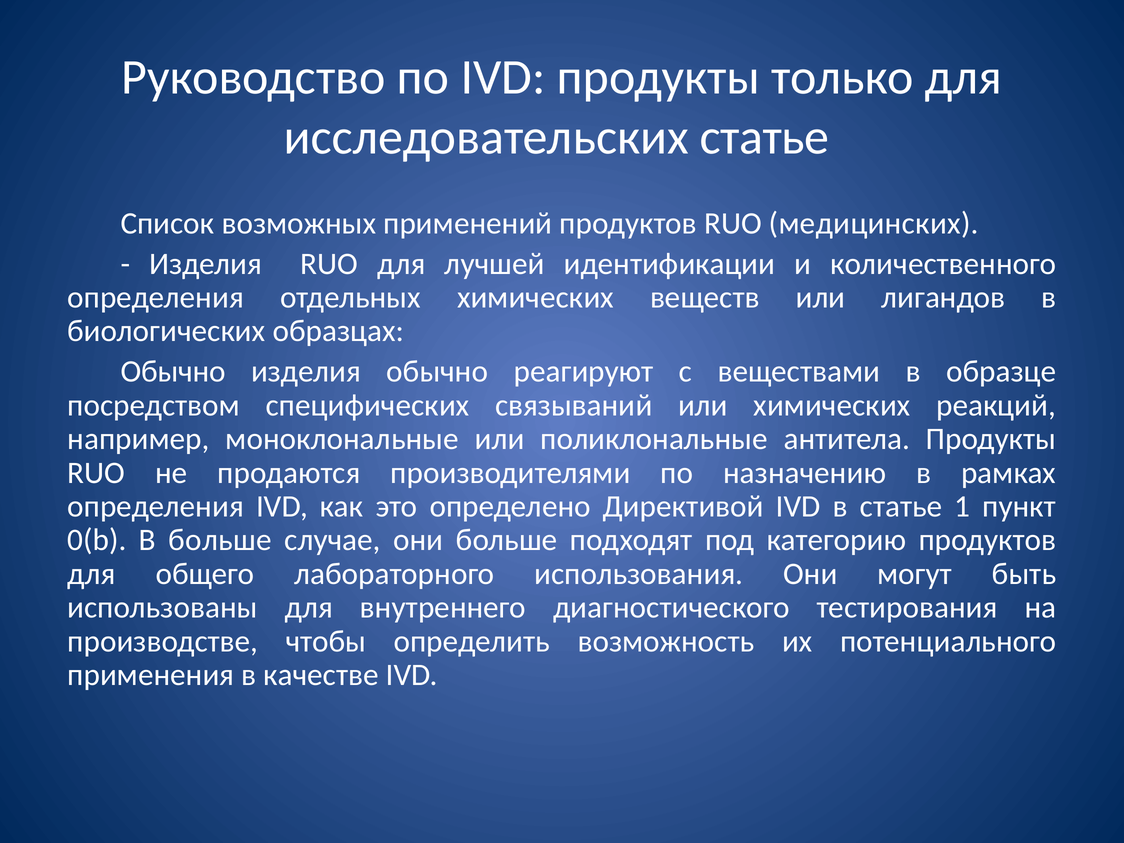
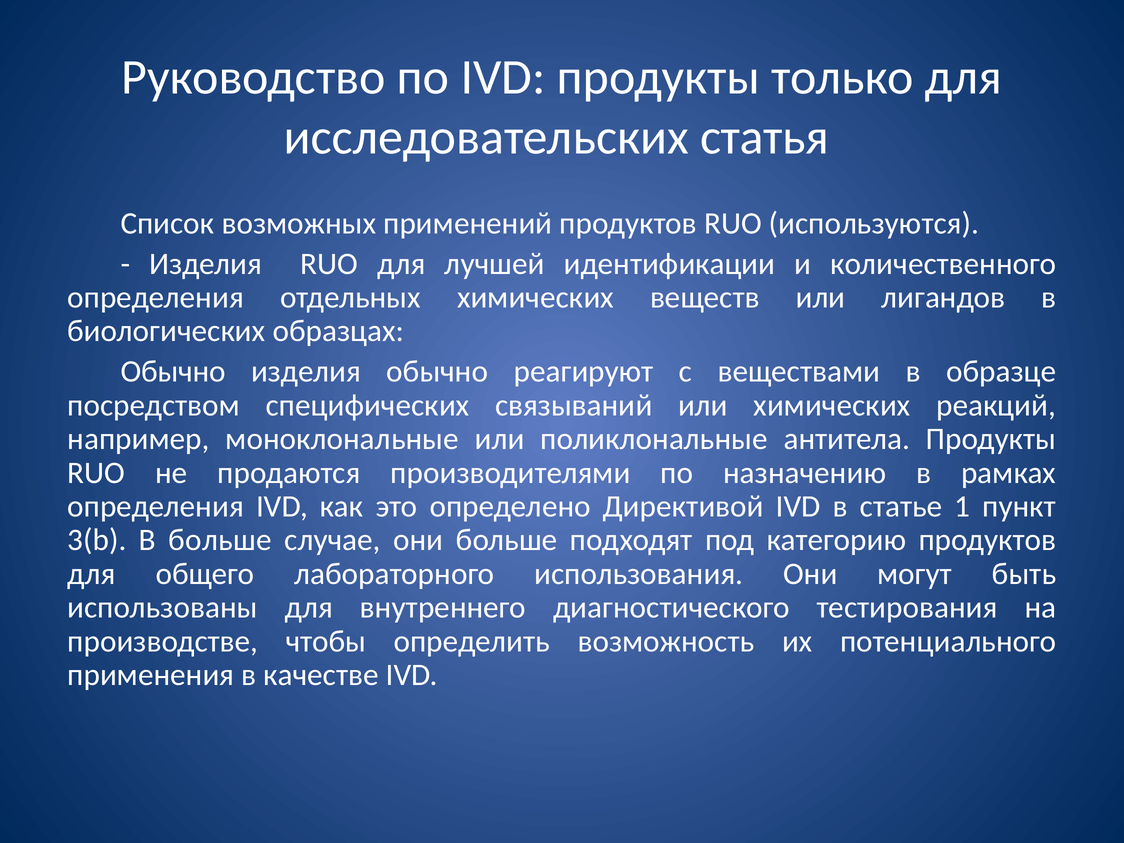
исследовательских статье: статье -> статья (764, 138)
медицинских: медицинских -> используются (874, 223)
0(b: 0(b -> 3(b (97, 540)
